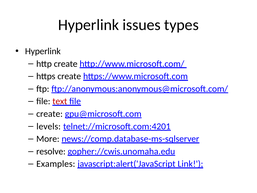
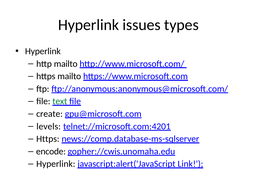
http create: create -> mailto (66, 64)
https create: create -> mailto (69, 76)
text colour: red -> green (60, 101)
More: More -> Https (48, 139)
resolve: resolve -> encode (51, 151)
Examples: Examples -> Hyperlink (56, 164)
